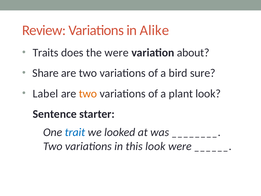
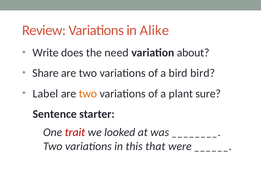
Traits: Traits -> Write (46, 53)
the were: were -> need (117, 53)
bird sure: sure -> bird (203, 73)
plant look: look -> sure (208, 93)
trait colour: blue -> red (75, 132)
this look: look -> that (155, 146)
